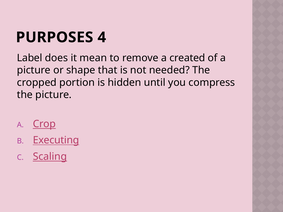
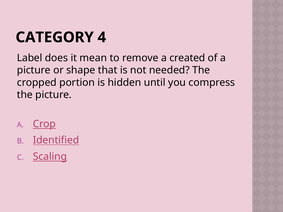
PURPOSES: PURPOSES -> CATEGORY (55, 37)
Executing: Executing -> Identified (56, 140)
